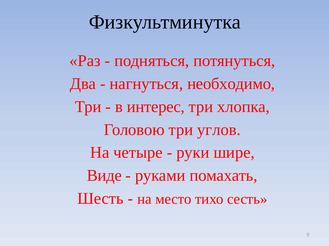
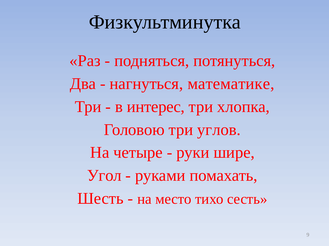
необходимо: необходимо -> математике (231, 84)
Виде: Виде -> Угол (104, 176)
